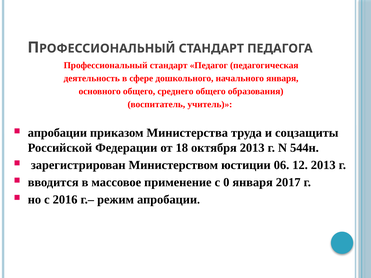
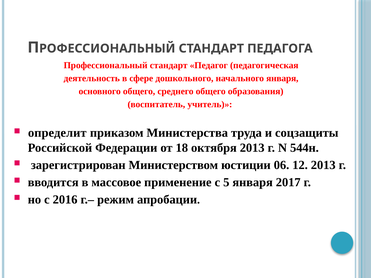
апробации: апробации -> определит (57, 133)
0: 0 -> 5 (226, 182)
